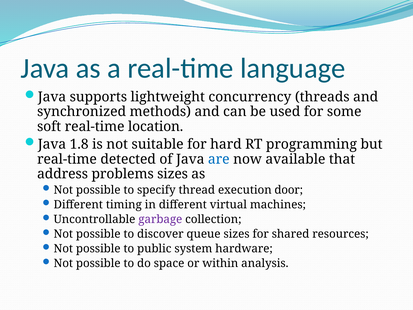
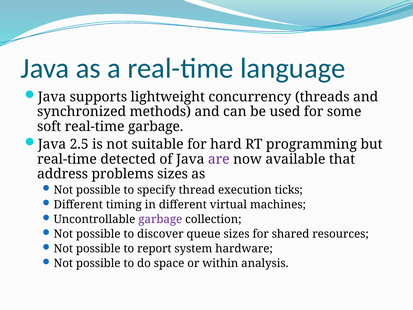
real-time location: location -> garbage (156, 127)
1.8: 1.8 -> 2.5 (79, 144)
are colour: blue -> purple (219, 159)
door: door -> ticks (289, 190)
public: public -> report (154, 249)
